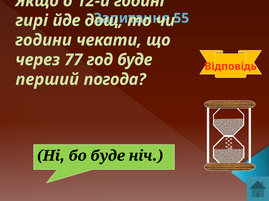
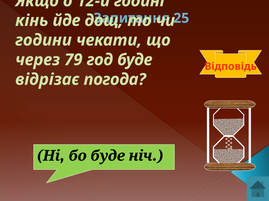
55: 55 -> 25 (181, 18)
гирі: гирі -> кінь (32, 21)
77: 77 -> 79 (73, 60)
перший: перший -> відрізає (47, 80)
